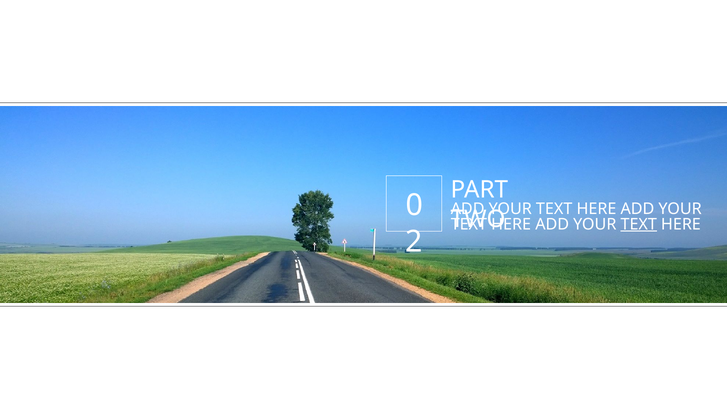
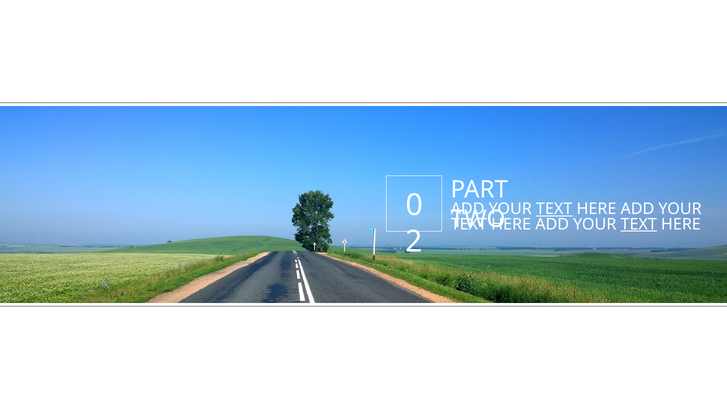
TEXT underline: none -> present (554, 209)
